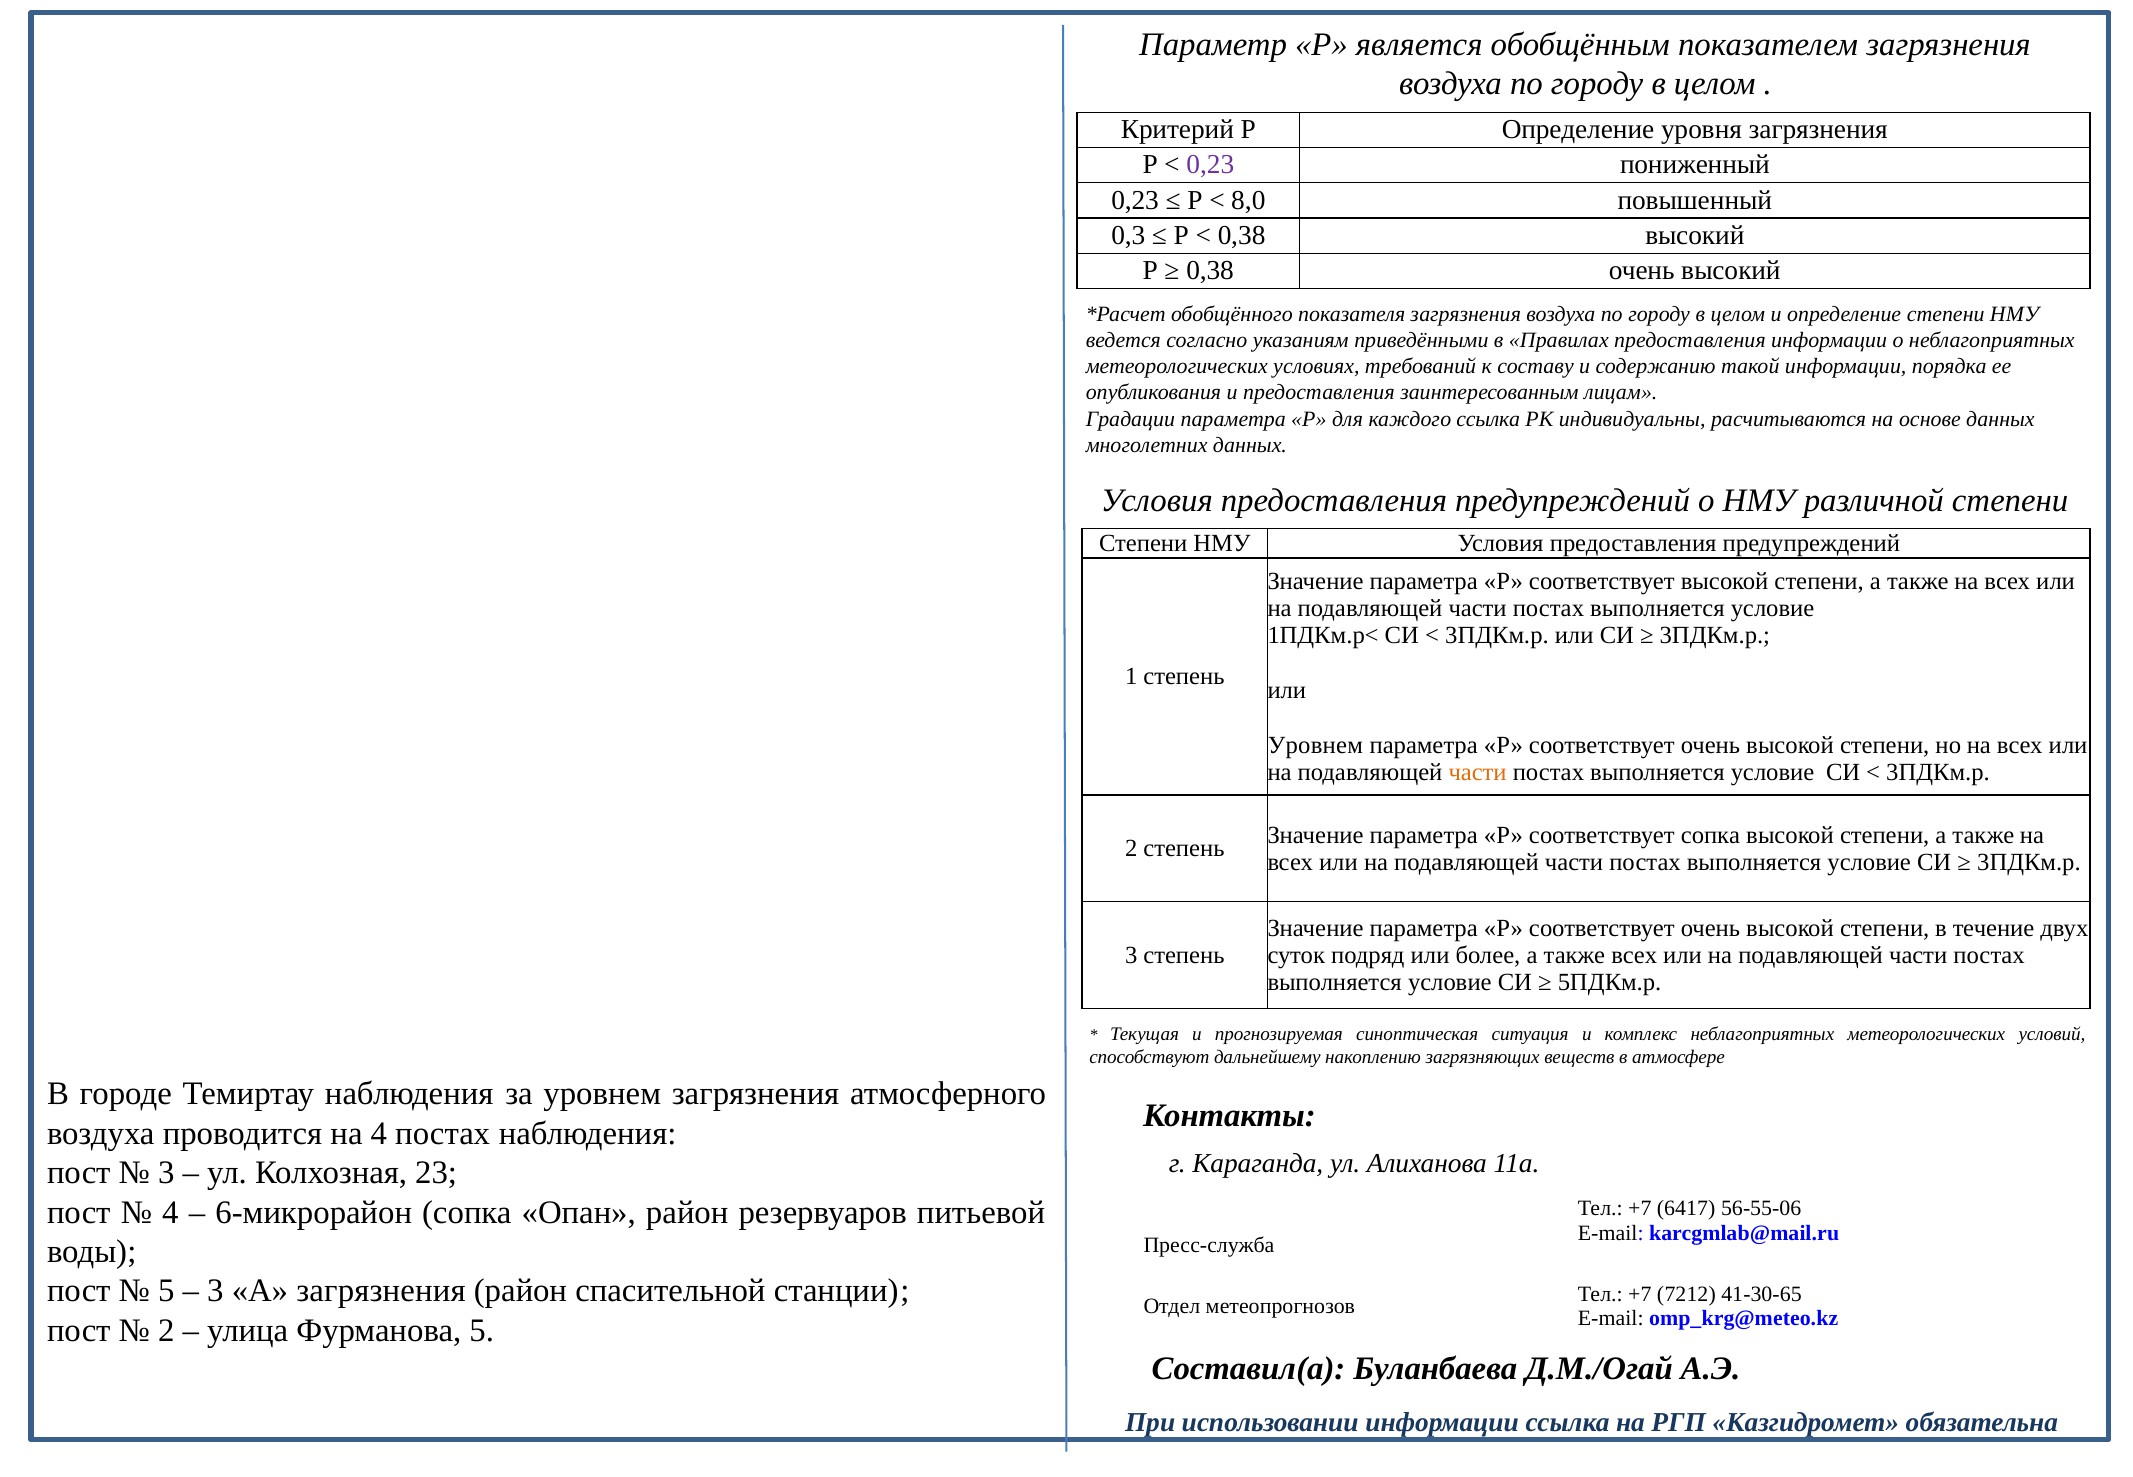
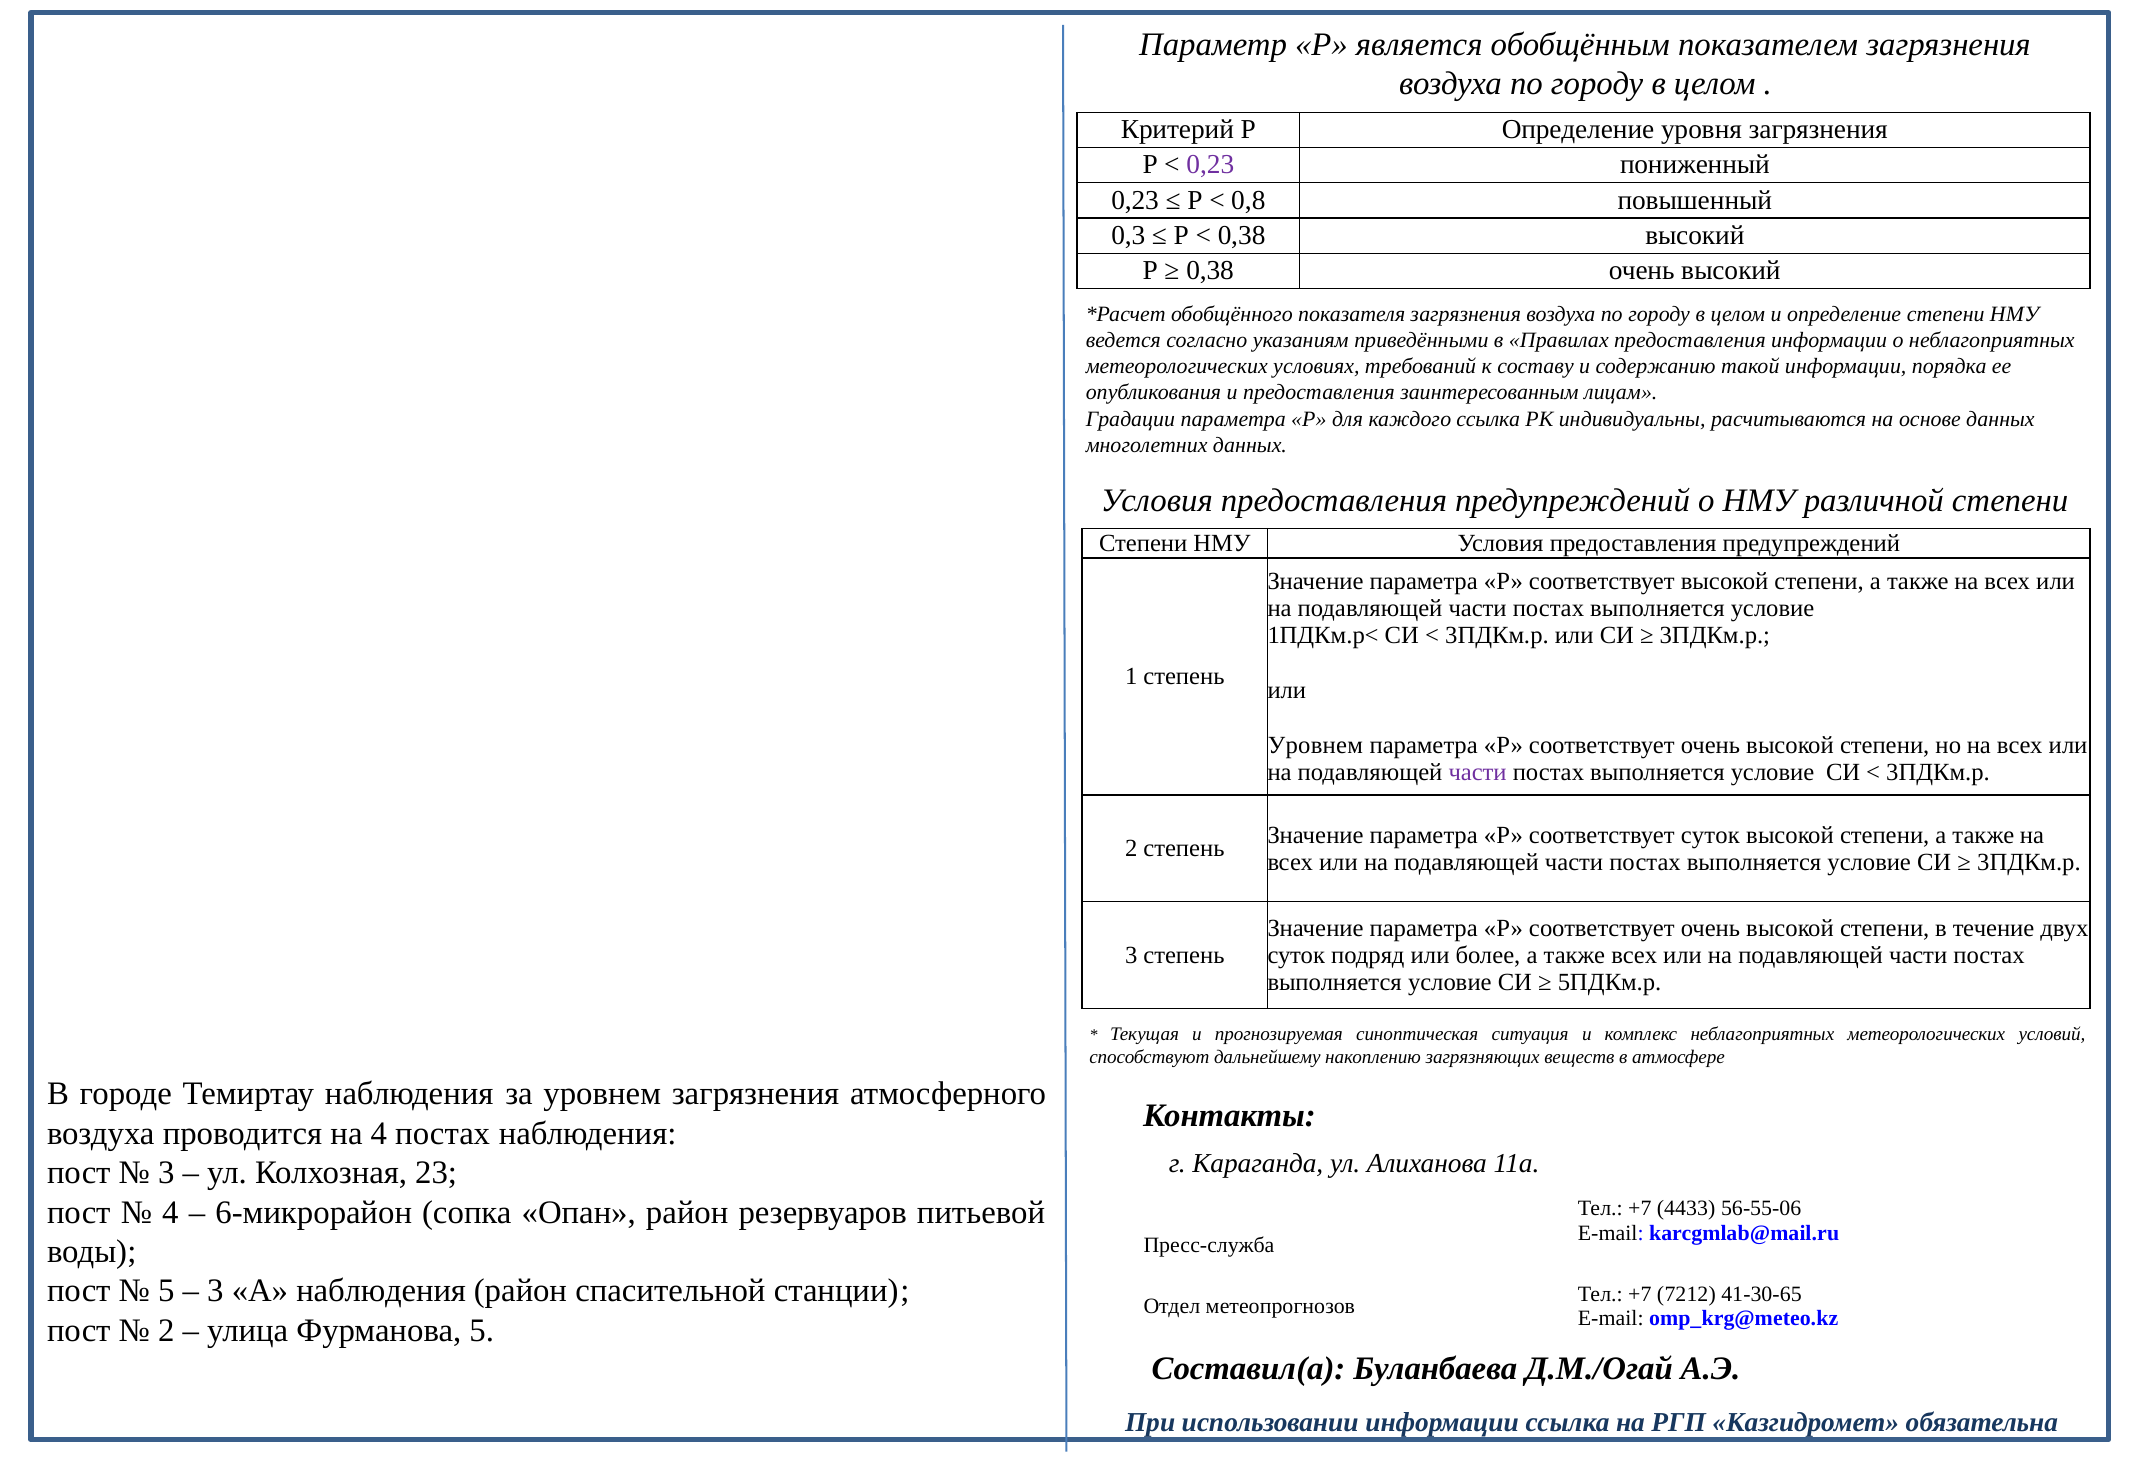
8,0: 8,0 -> 0,8 (1248, 200)
части colour: orange -> purple (1478, 772)
соответствует сопка: сопка -> суток (1710, 835)
6417: 6417 -> 4433 (1686, 1208)
А загрязнения: загрязнения -> наблюдения (381, 1291)
